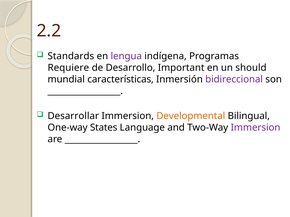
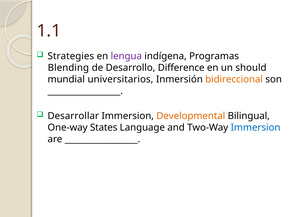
2.2: 2.2 -> 1.1 (49, 31)
Standards: Standards -> Strategies (71, 56)
Requiere: Requiere -> Blending (68, 68)
Important: Important -> Difference (181, 68)
características: características -> universitarios (120, 79)
bidireccional colour: purple -> orange (234, 79)
Immersion colour: purple -> blue (256, 128)
